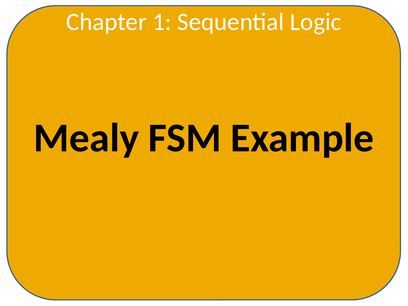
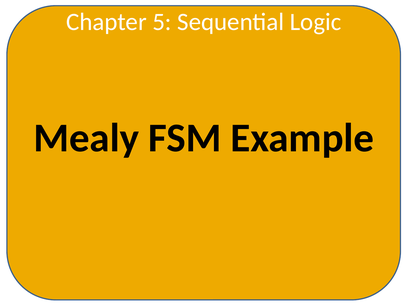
1: 1 -> 5 (162, 22)
